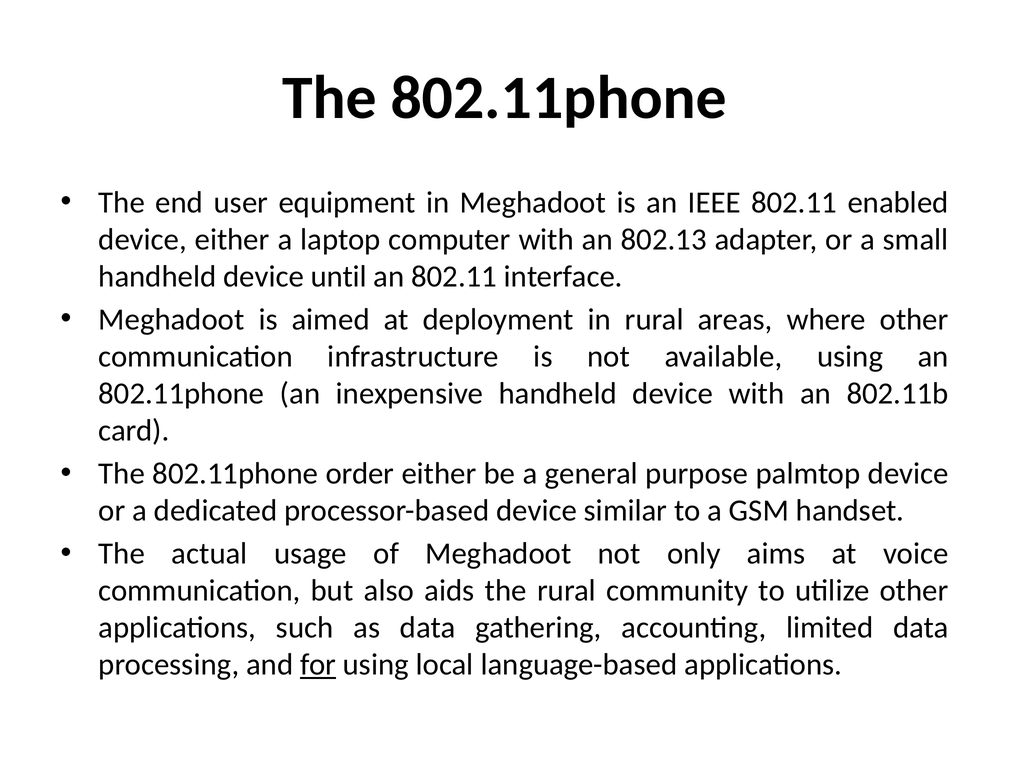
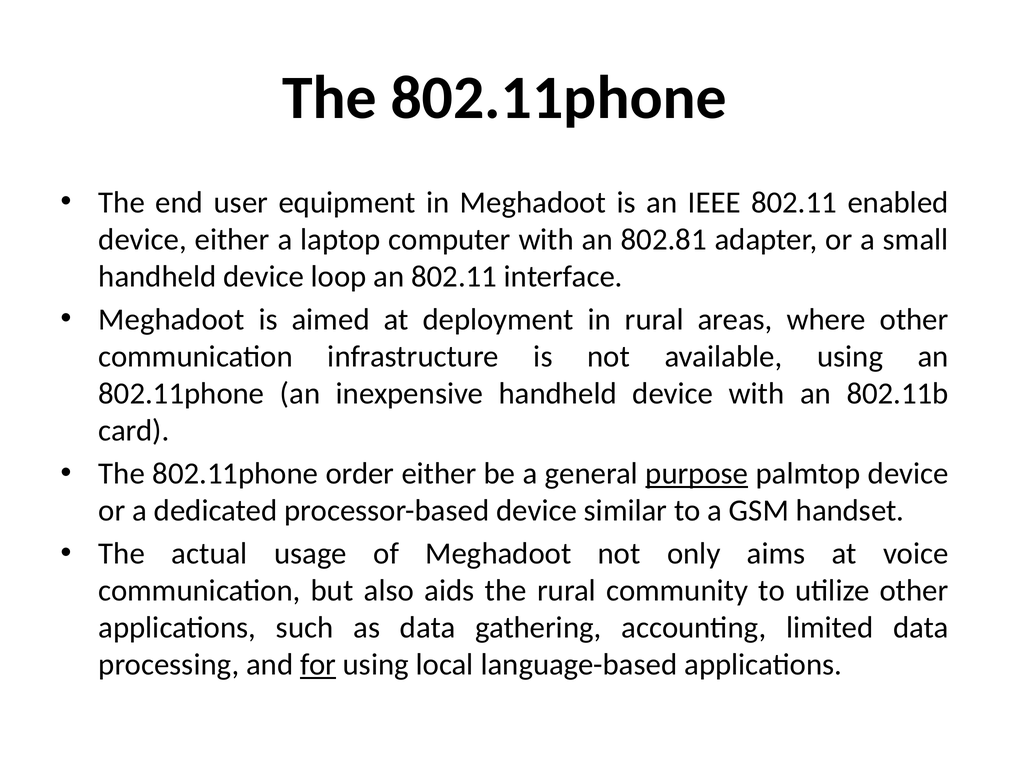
802.13: 802.13 -> 802.81 (664, 239)
until: until -> loop (339, 277)
purpose underline: none -> present (697, 474)
